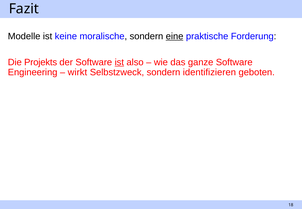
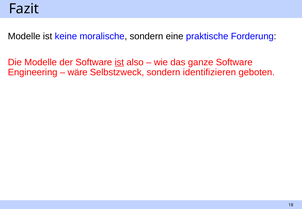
eine underline: present -> none (175, 36)
Die Projekts: Projekts -> Modelle (41, 62)
wirkt: wirkt -> wäre (78, 72)
